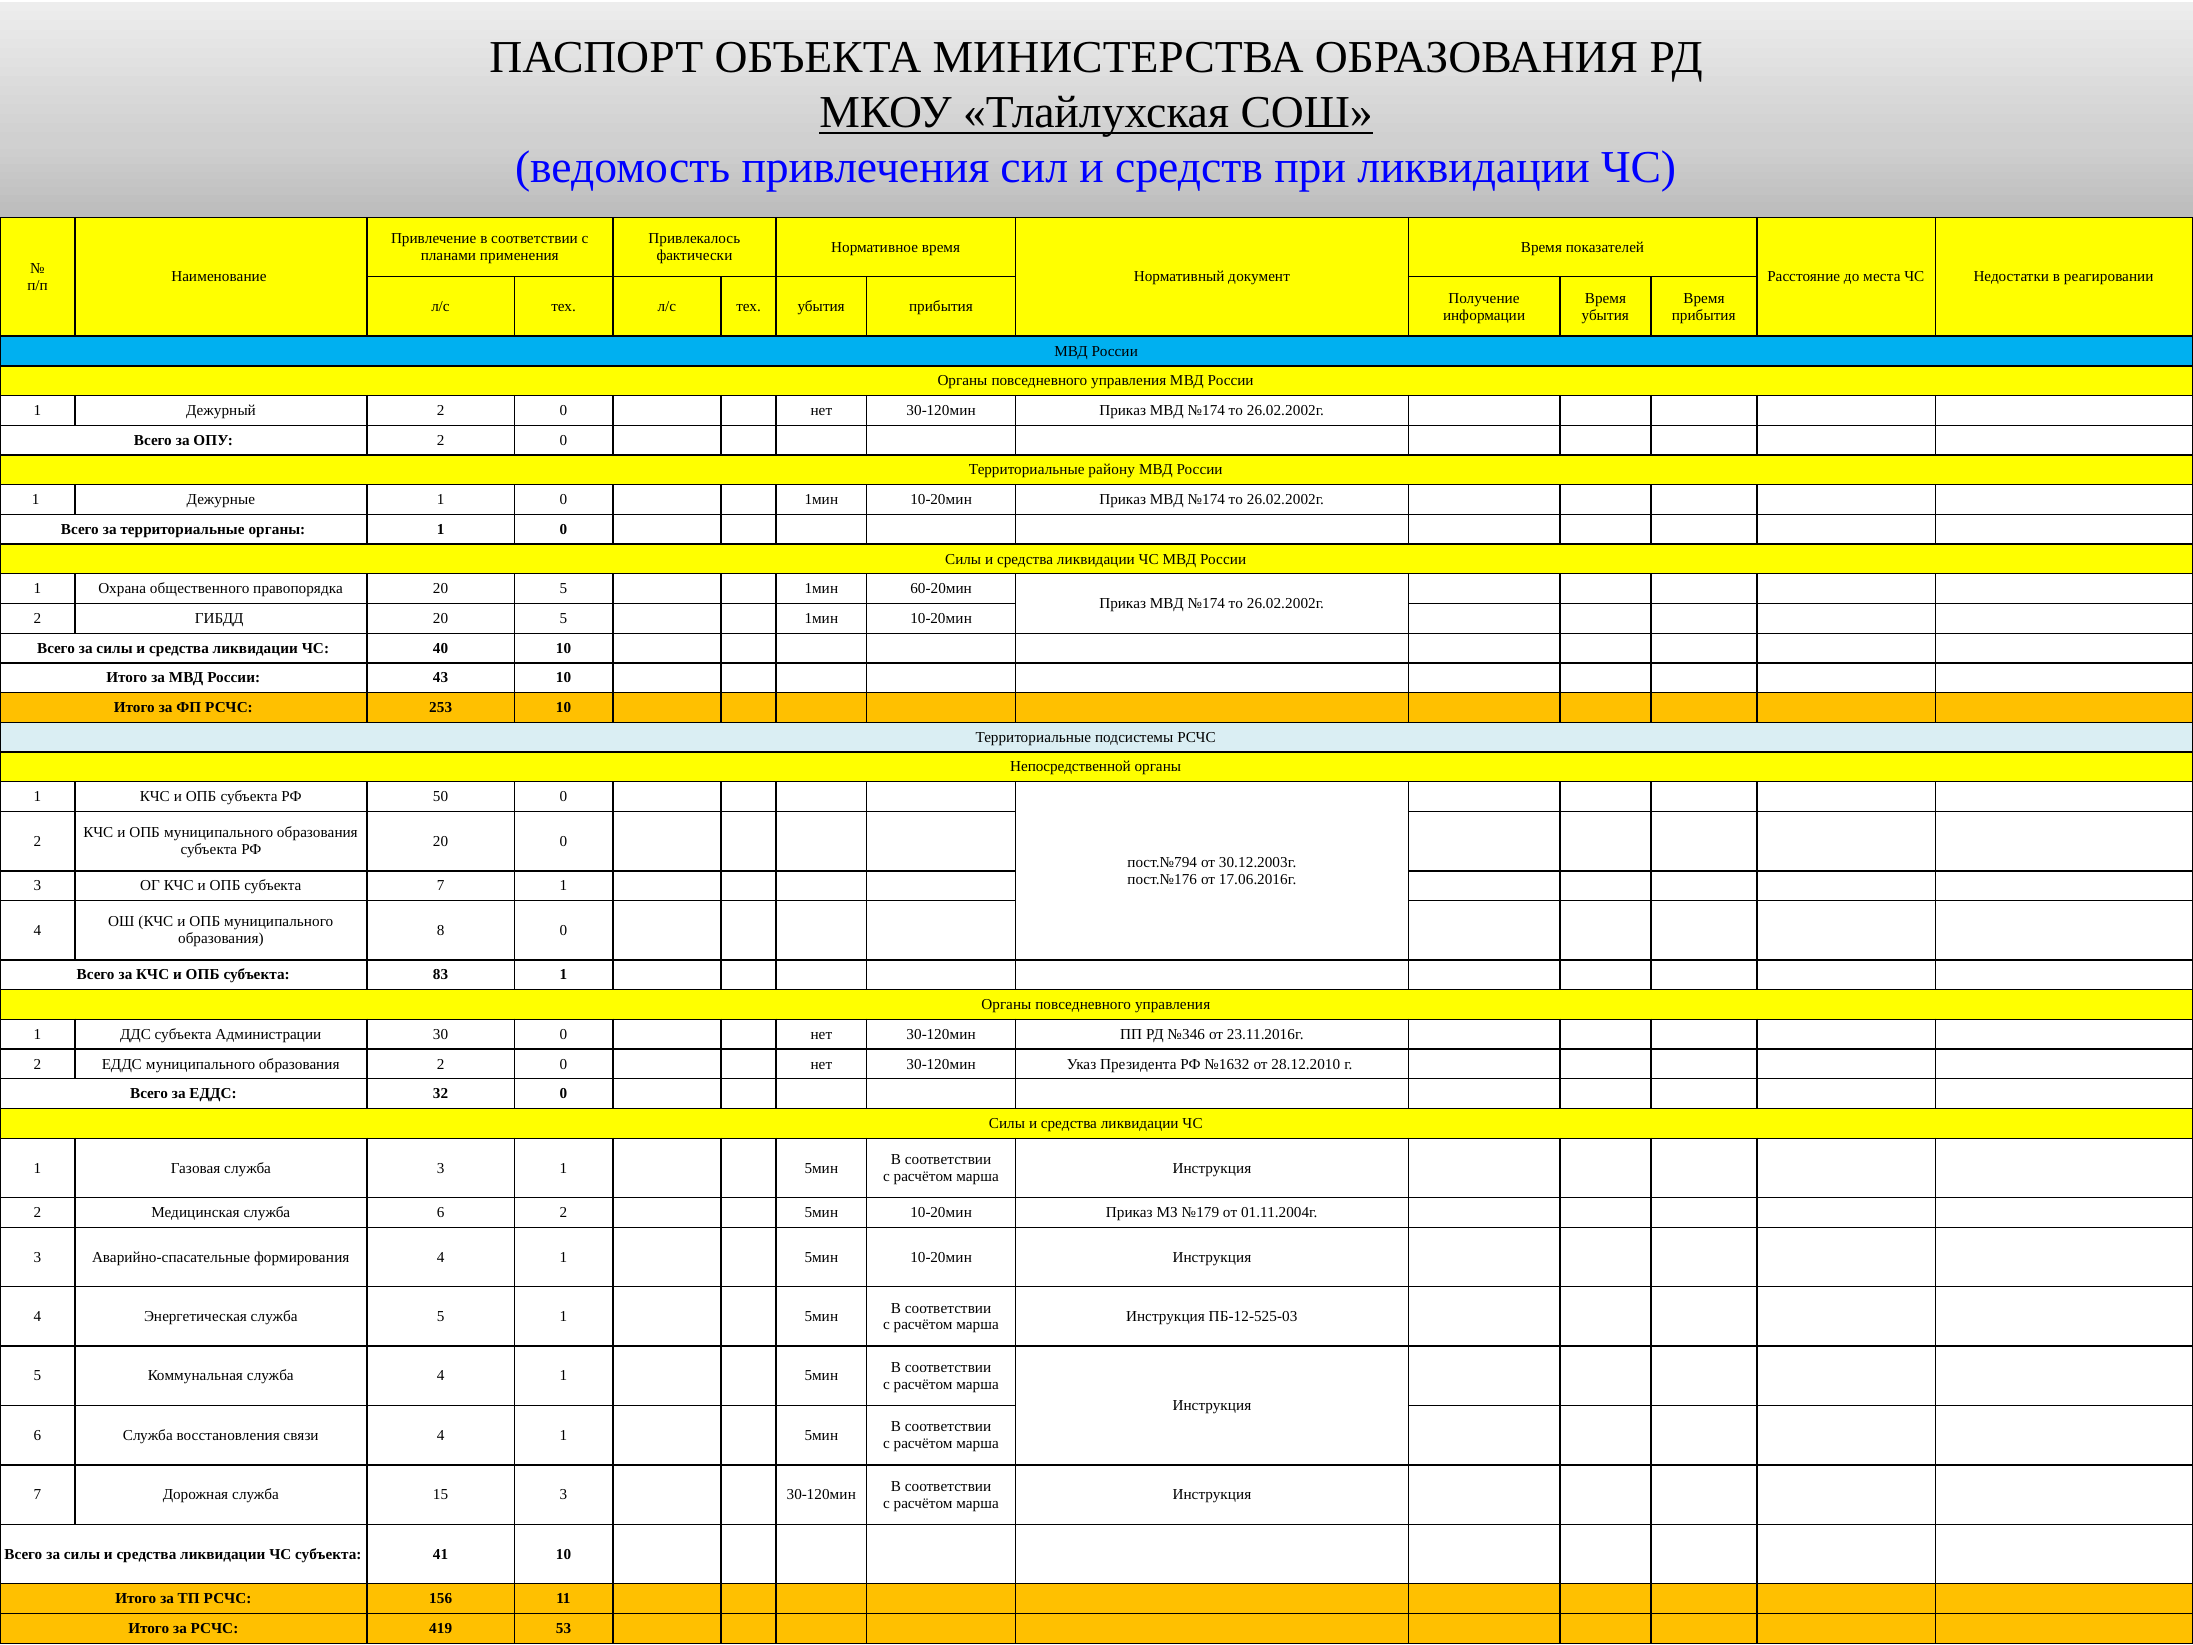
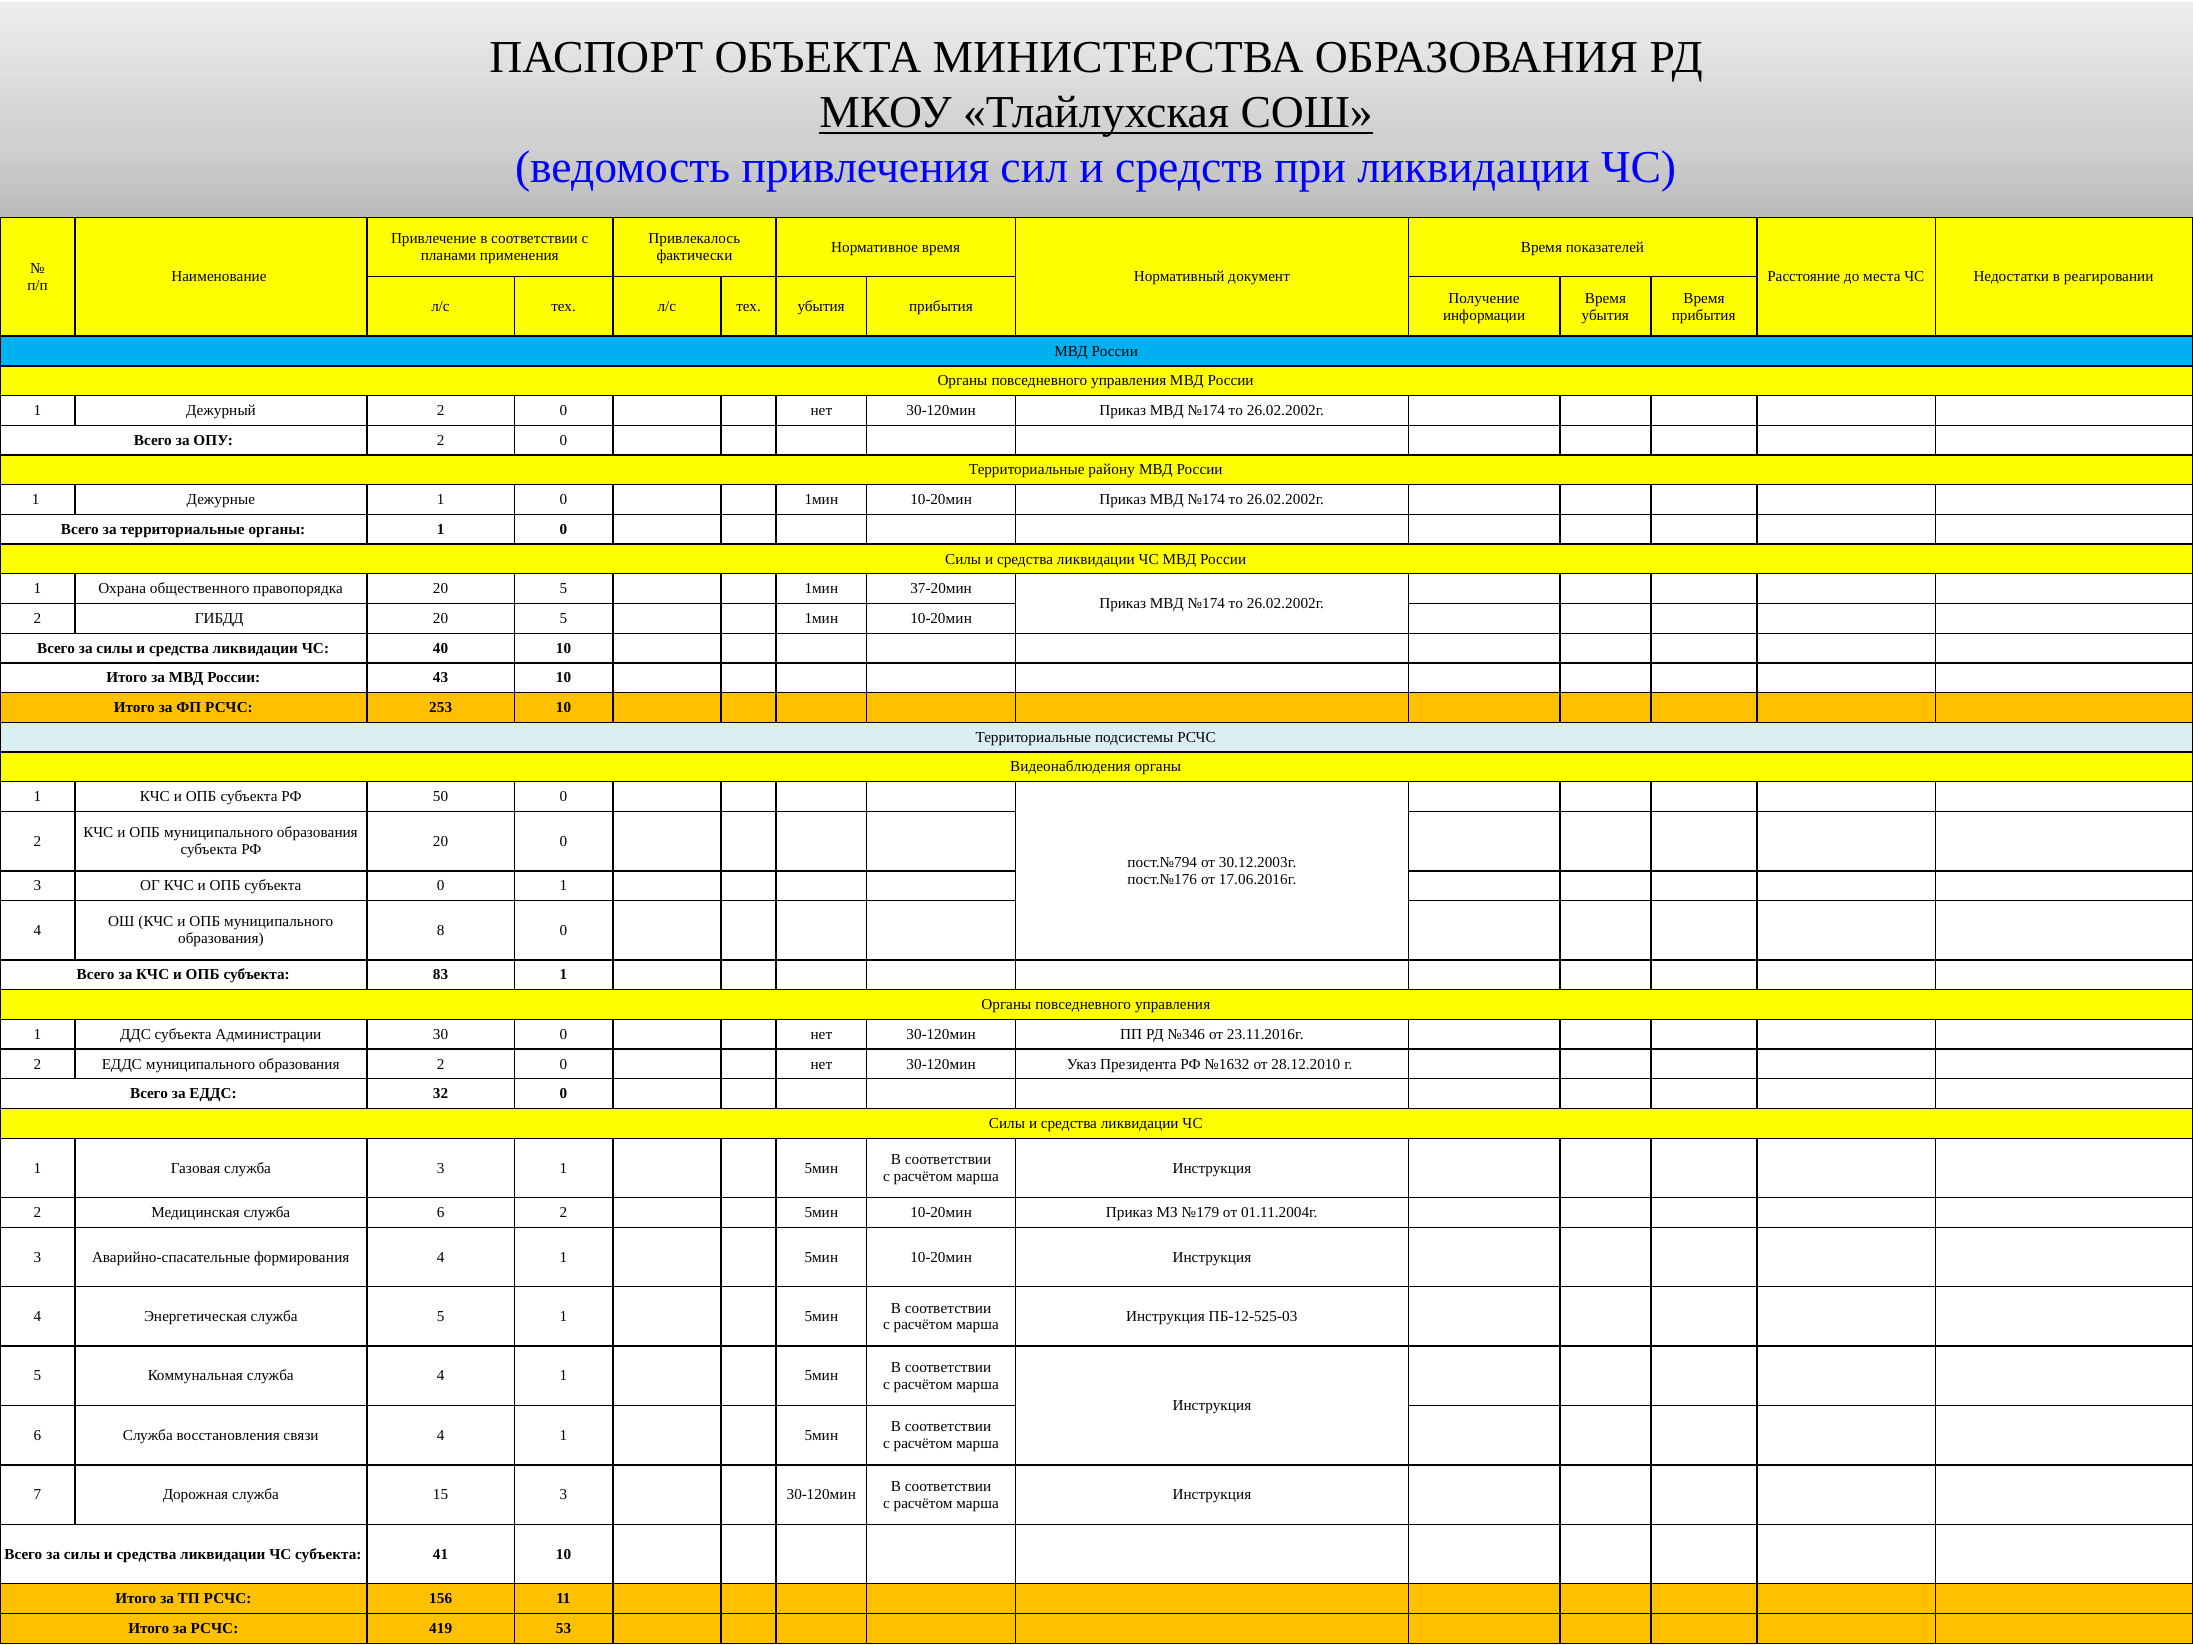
60-20мин: 60-20мин -> 37-20мин (941, 589)
Непосредственной: Непосредственной -> Видеонаблюдения (1070, 767)
субъекта 7: 7 -> 0 (441, 886)
